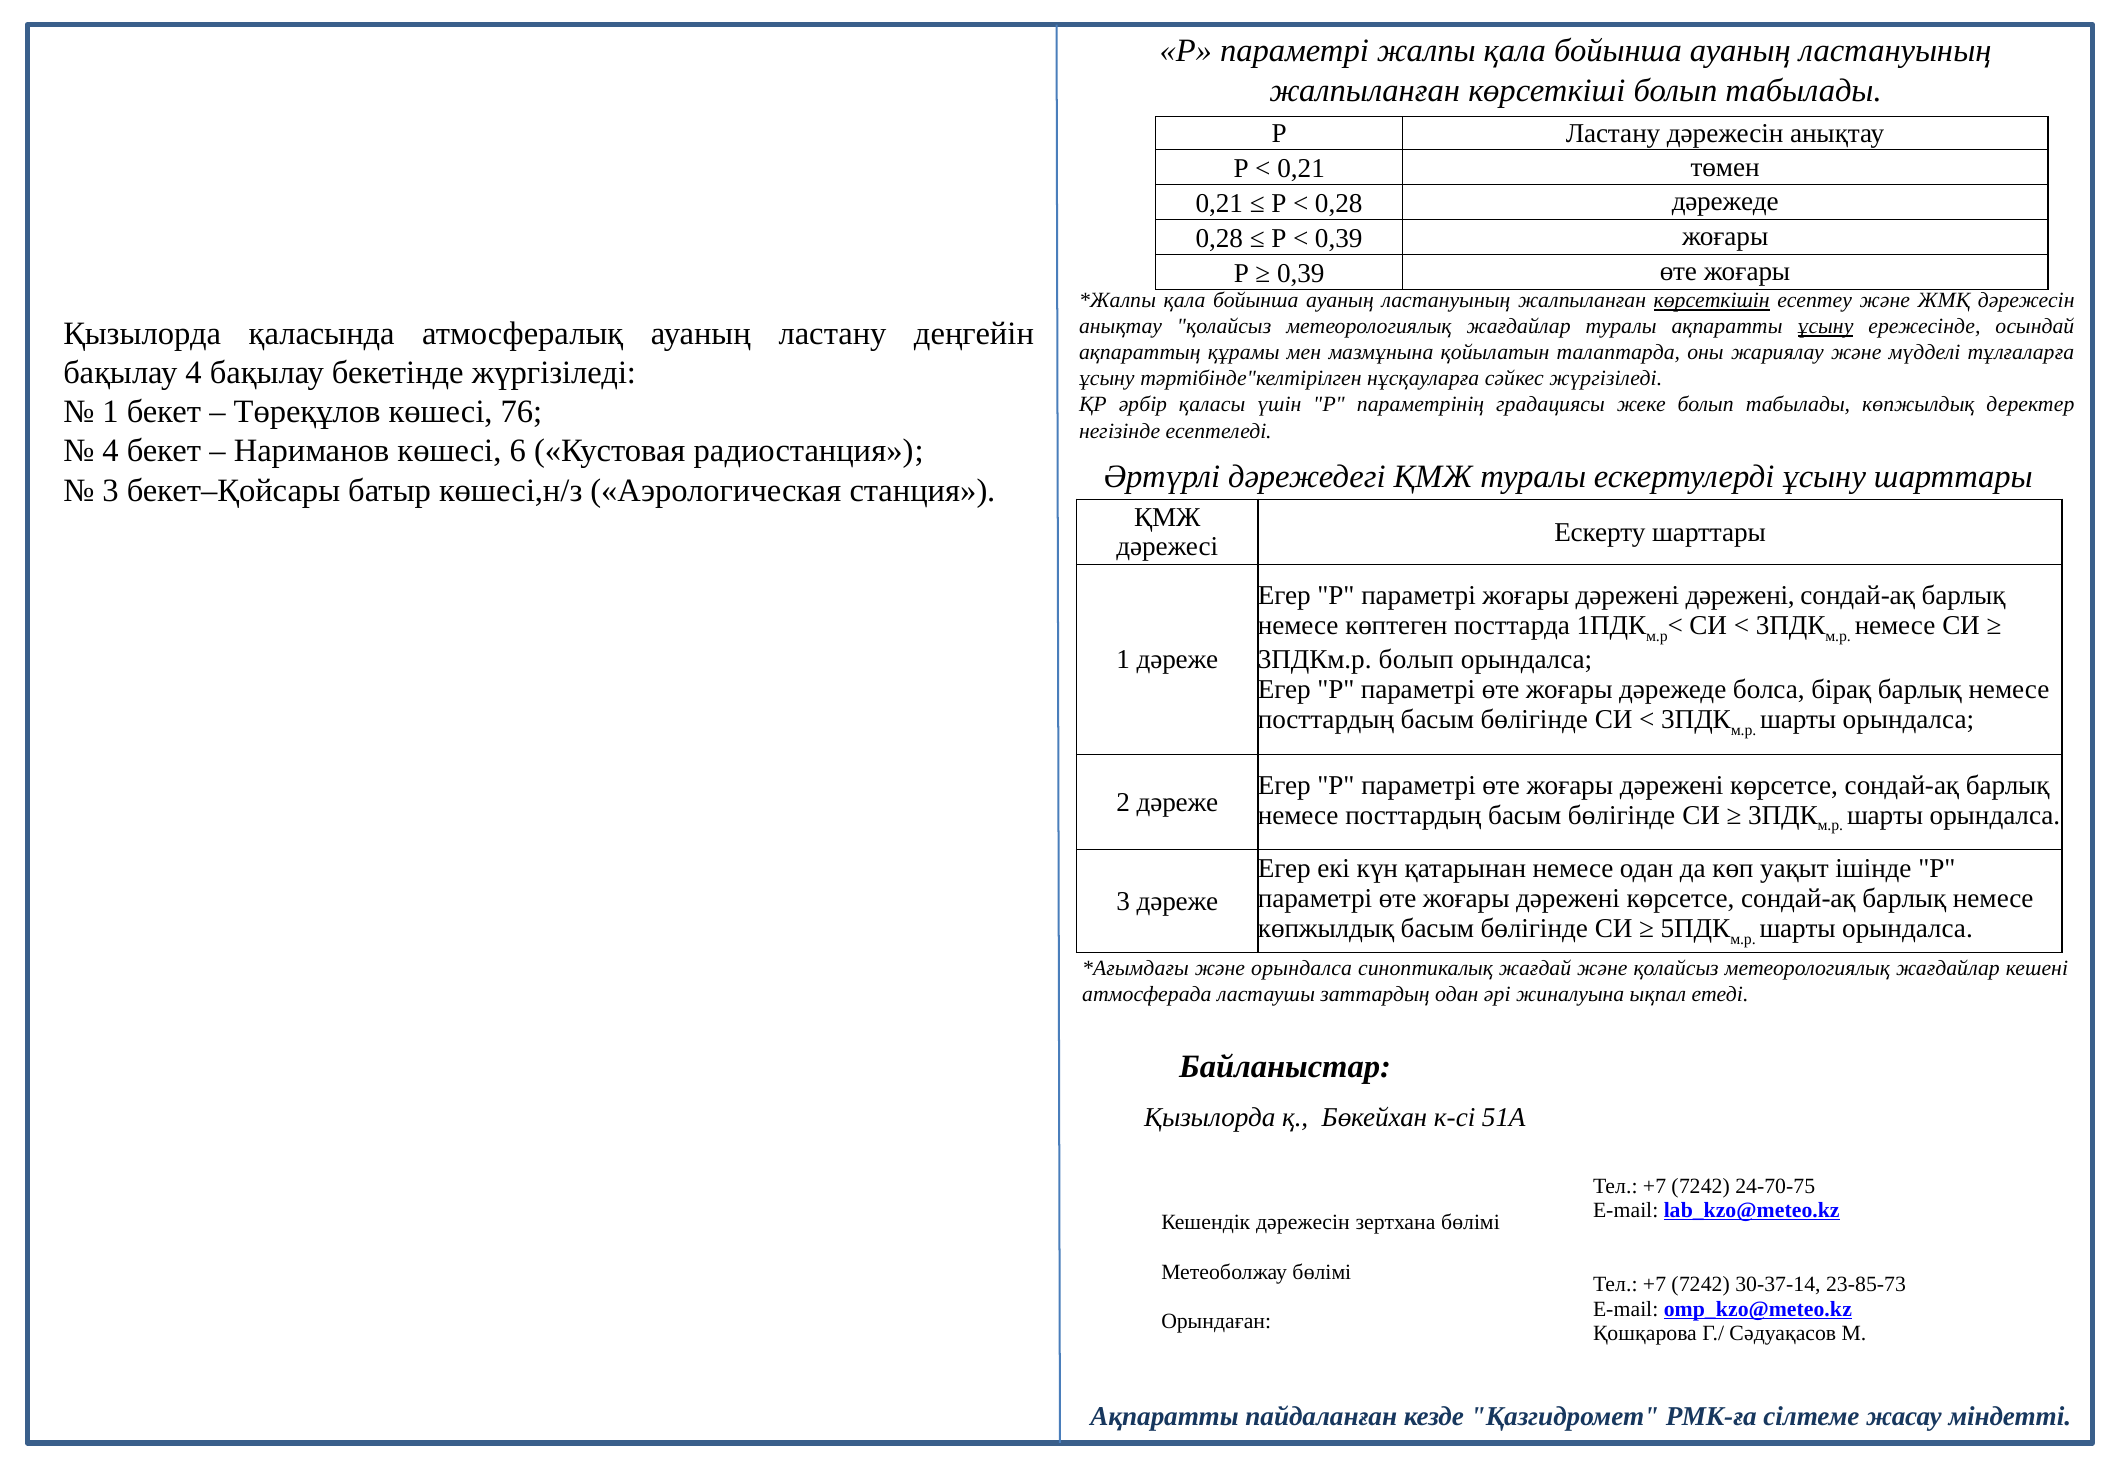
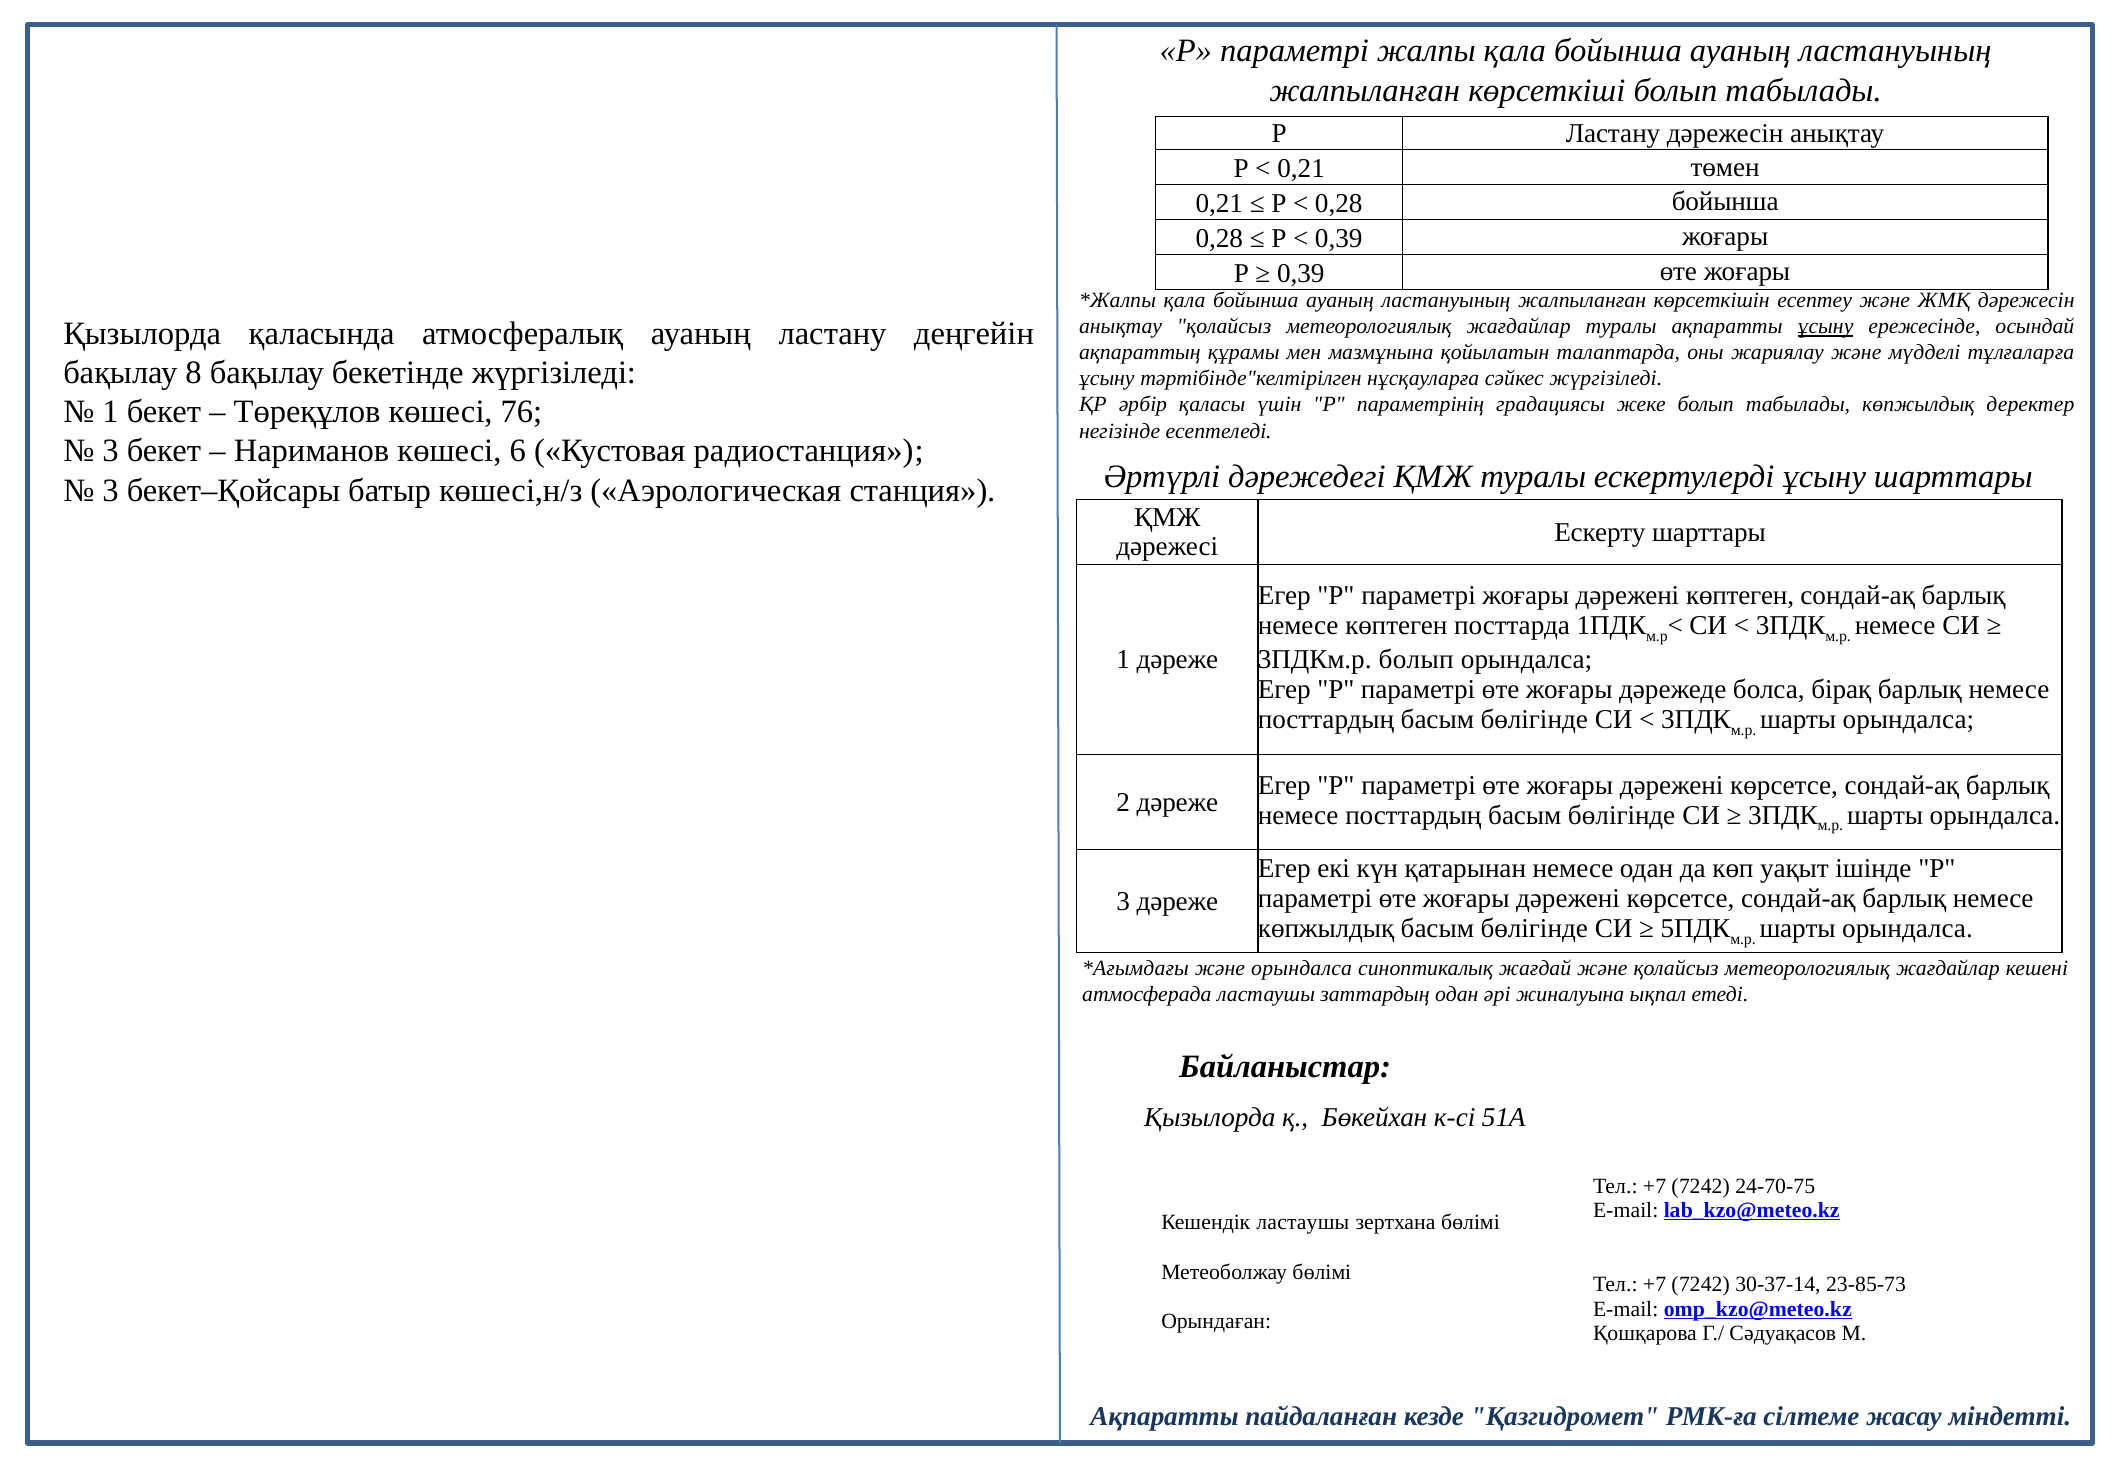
0,28 дәрежеде: дәрежеде -> бойынша (1725, 202)
көрсеткішін underline: present -> none (1712, 301)
бақылау 4: 4 -> 8 (194, 373)
4: 4 -> 3 (111, 451)
дәрежені дәрежені: дәрежені -> көптеген (1740, 595)
Кешендік дәрежесін: дәрежесін -> ластаушы (1303, 1222)
